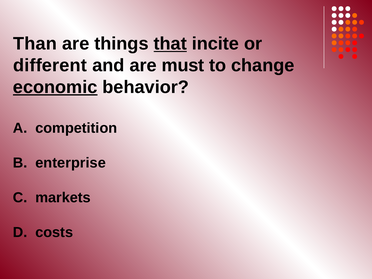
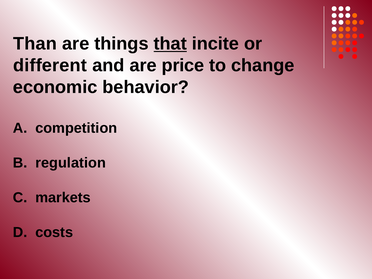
must: must -> price (183, 65)
economic underline: present -> none (55, 87)
enterprise: enterprise -> regulation (71, 163)
